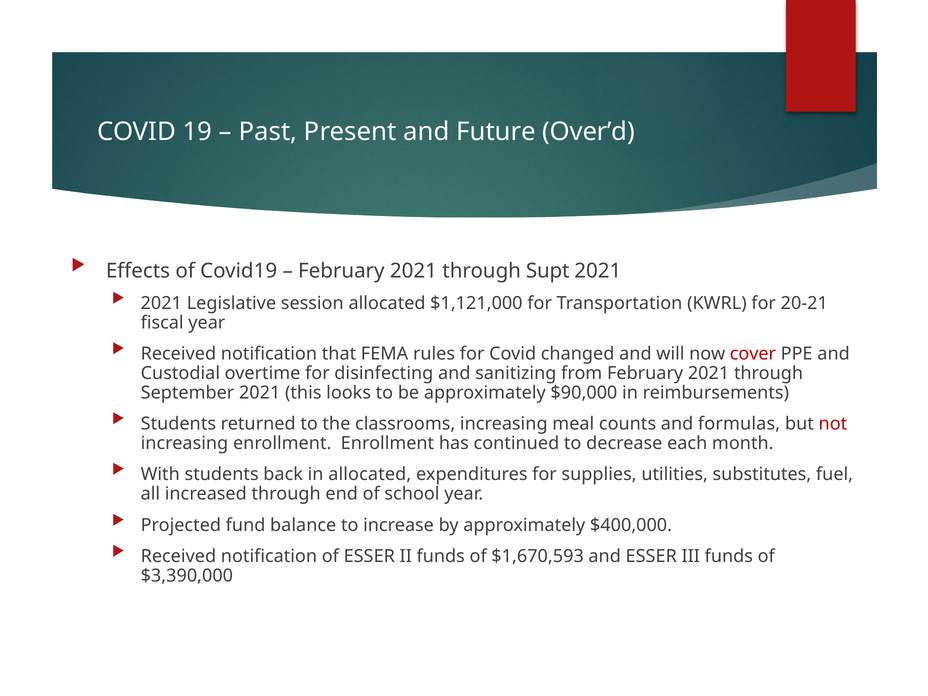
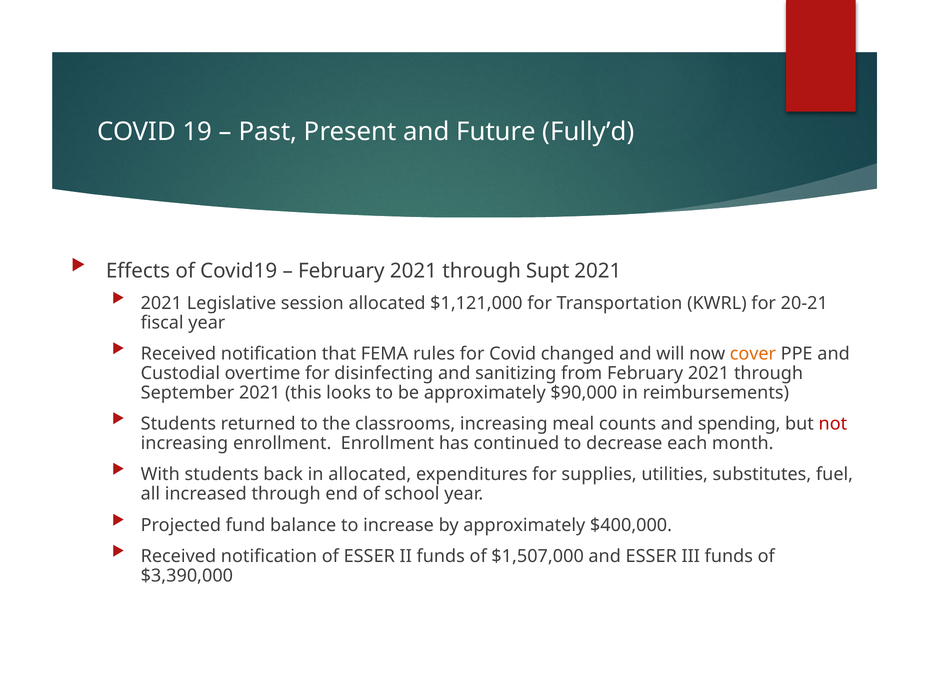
Over’d: Over’d -> Fully’d (588, 132)
cover colour: red -> orange (753, 354)
formulas: formulas -> spending (739, 424)
$1,670,593: $1,670,593 -> $1,507,000 (538, 556)
